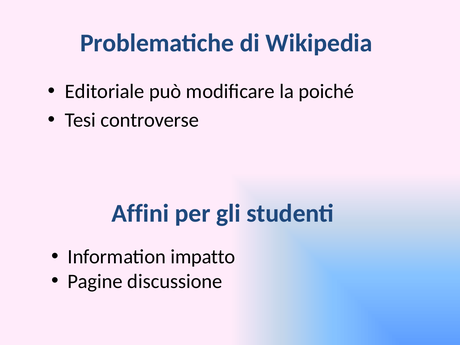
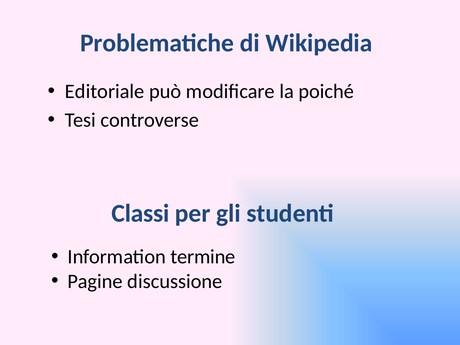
Affini: Affini -> Classi (140, 213)
impatto: impatto -> termine (203, 257)
